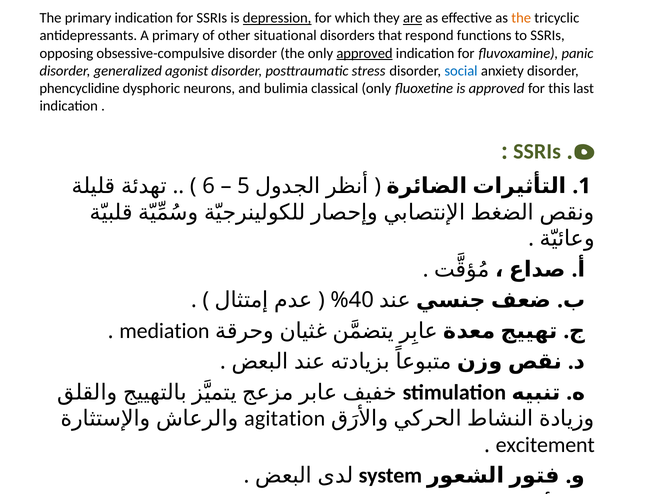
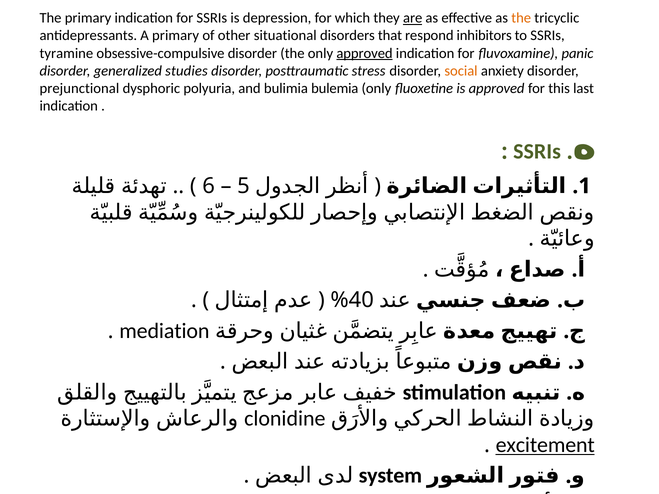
depression underline: present -> none (277, 18)
functions: functions -> inhibitors (484, 36)
opposing: opposing -> tyramine (66, 53)
agonist: agonist -> studies (186, 71)
social colour: blue -> orange (461, 71)
phencyclidine: phencyclidine -> prejunctional (79, 88)
neurons: neurons -> polyuria (209, 88)
classical: classical -> bulemia (335, 88)
agitation: agitation -> clonidine (285, 419)
excitement underline: none -> present (545, 445)
